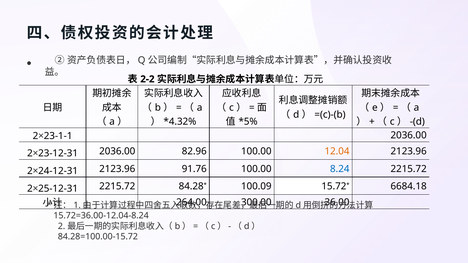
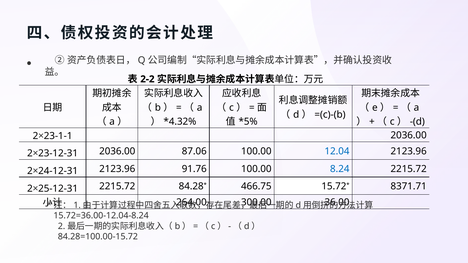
82.96: 82.96 -> 87.06 (194, 151)
12.04 colour: orange -> blue (337, 151)
100.09: 100.09 -> 466.75 (256, 187)
6684.18: 6684.18 -> 8371.71 (409, 187)
